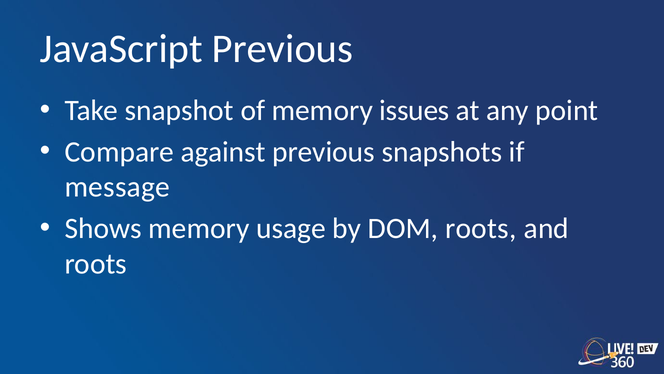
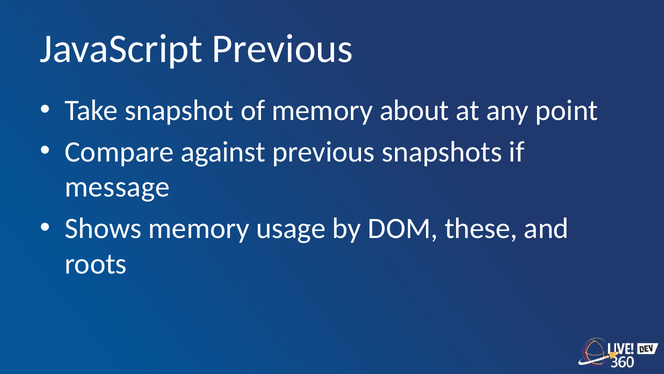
issues: issues -> about (414, 110)
DOM roots: roots -> these (481, 228)
